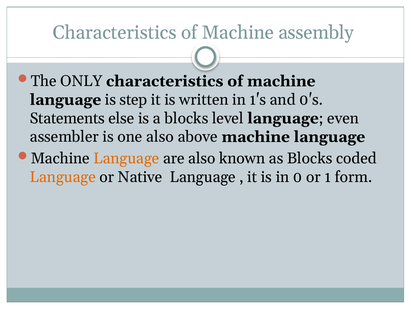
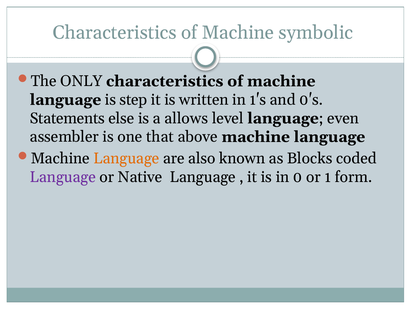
assembly: assembly -> symbolic (316, 32)
a blocks: blocks -> allows (186, 118)
one also: also -> that (160, 137)
Language colour: orange -> purple (63, 177)
